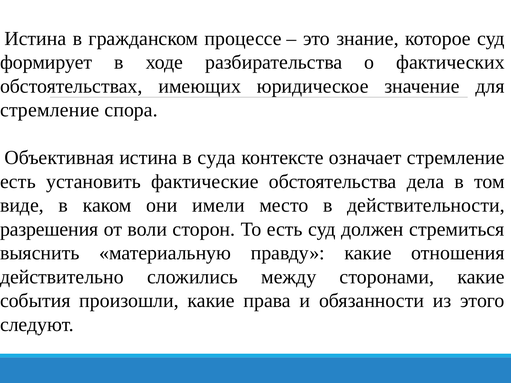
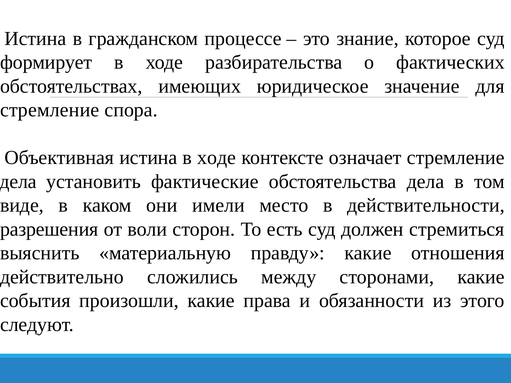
истина в суда: суда -> ходе (217, 158)
есть: есть -> дела (18, 182)
